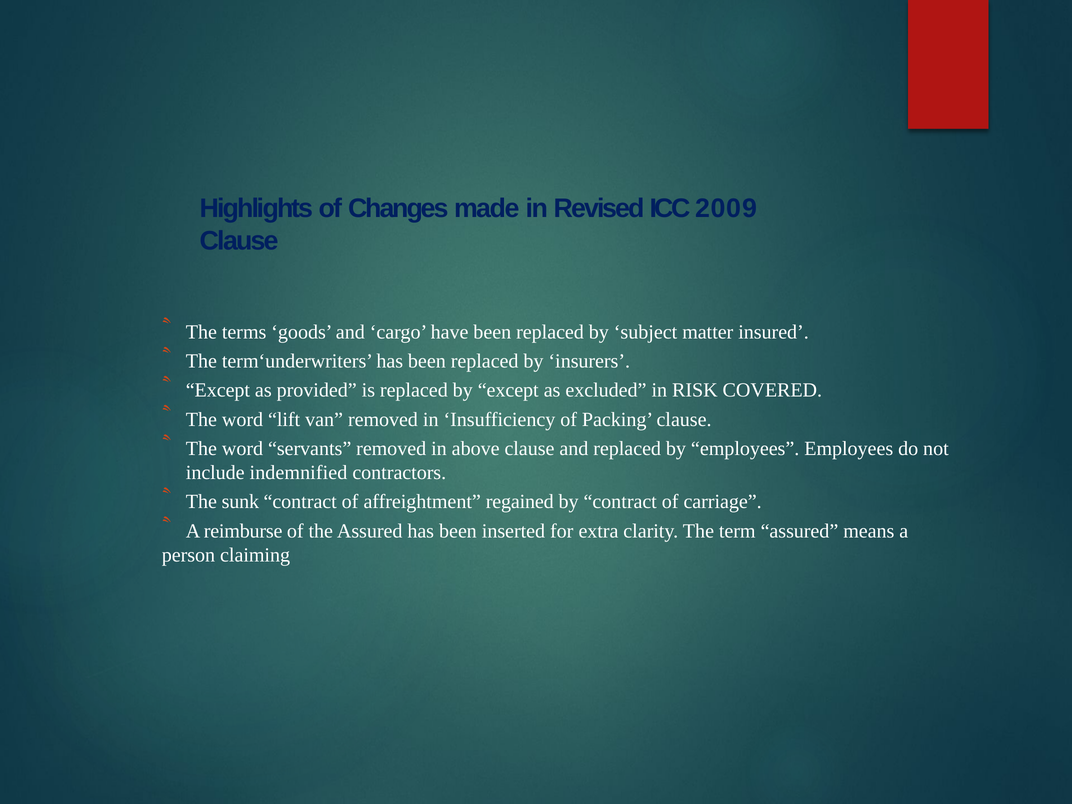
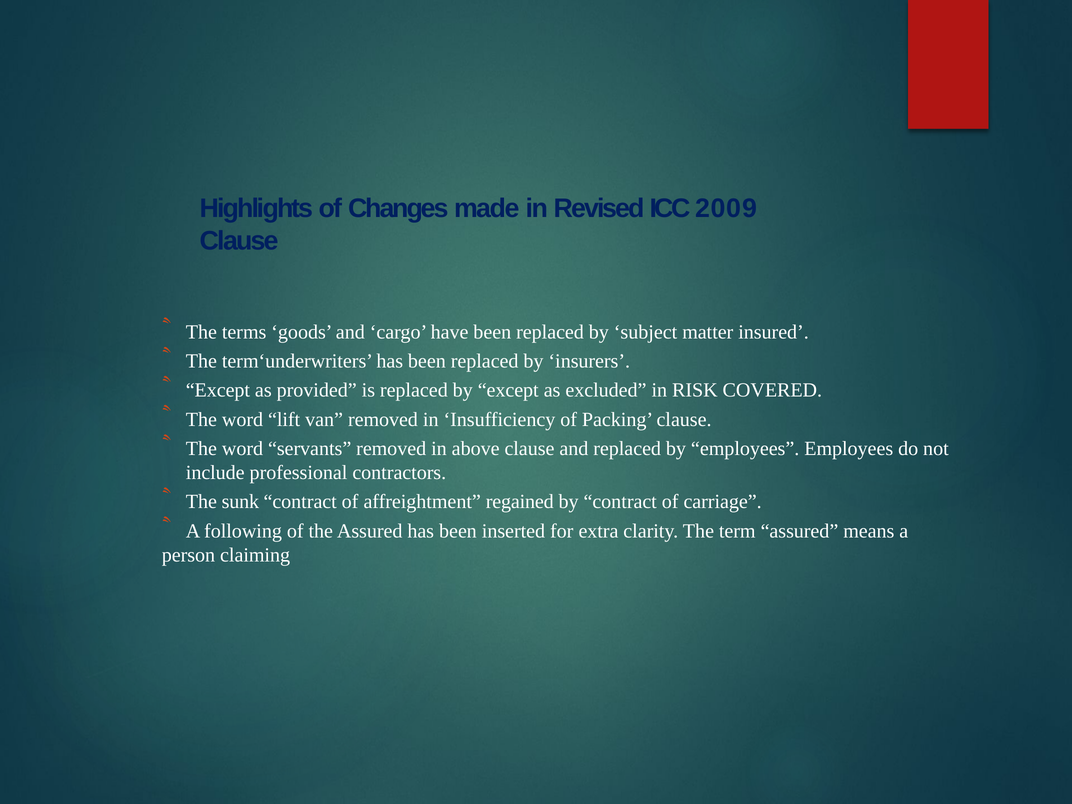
indemnified: indemnified -> professional (299, 473)
reimburse: reimburse -> following (243, 531)
